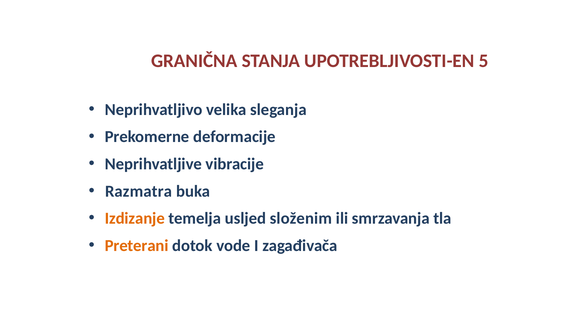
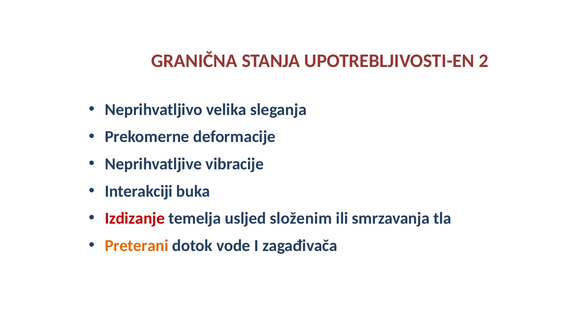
5: 5 -> 2 (484, 61)
Razmatra: Razmatra -> Interakciji (139, 191)
Izdizanje colour: orange -> red (135, 218)
